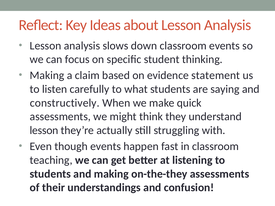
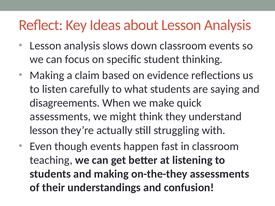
statement: statement -> reflections (216, 76)
constructively: constructively -> disagreements (65, 103)
